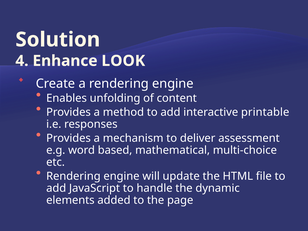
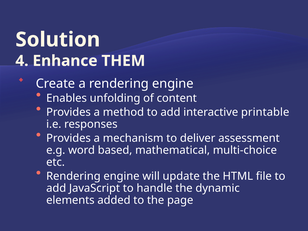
LOOK: LOOK -> THEM (123, 61)
